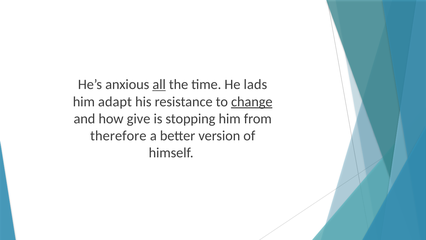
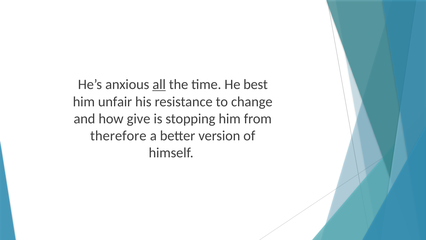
lads: lads -> best (256, 84)
adapt: adapt -> unfair (115, 102)
change underline: present -> none (252, 102)
